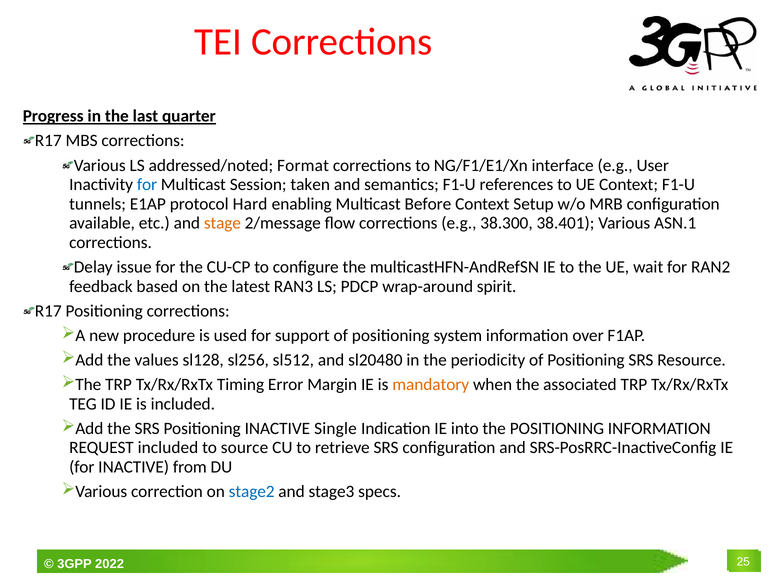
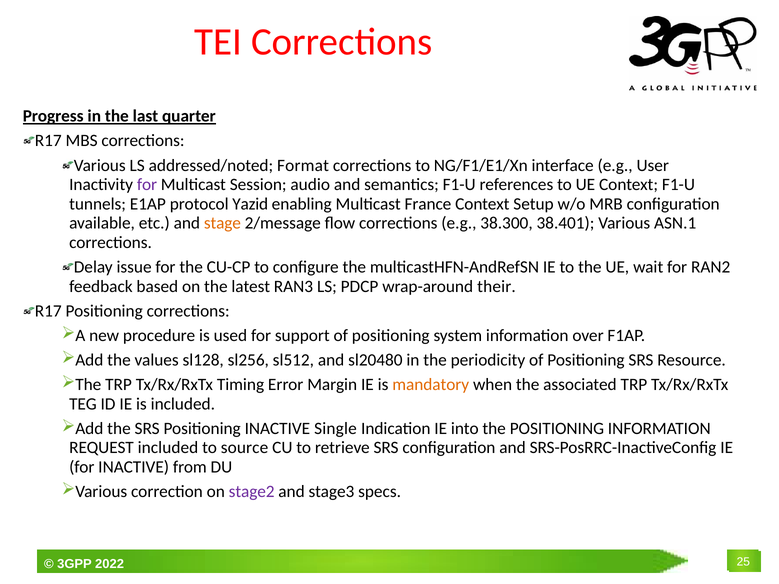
for colour: blue -> purple (147, 185)
taken: taken -> audio (310, 185)
Hard: Hard -> Yazid (250, 204)
Before: Before -> France (428, 204)
spirit: spirit -> their (497, 287)
stage2 colour: blue -> purple (252, 492)
